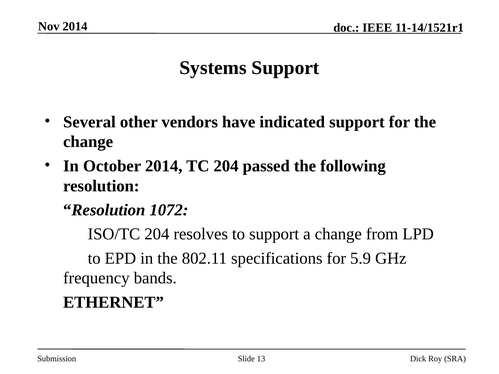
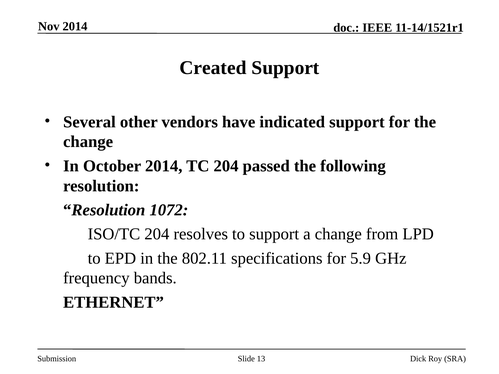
Systems: Systems -> Created (213, 68)
